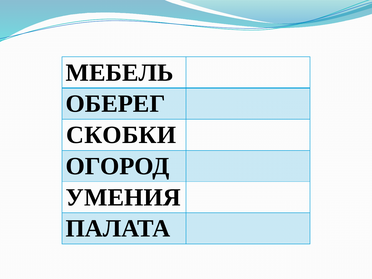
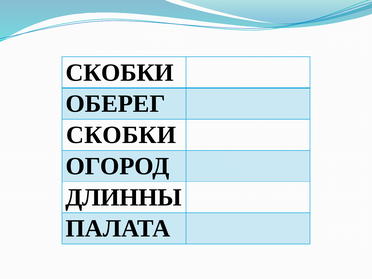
МЕБЕЛЬ: МЕБЕЛЬ -> СКОБКИ (120, 73)
УМЕНИЯ: УМЕНИЯ -> ДЛИННЫ (123, 197)
